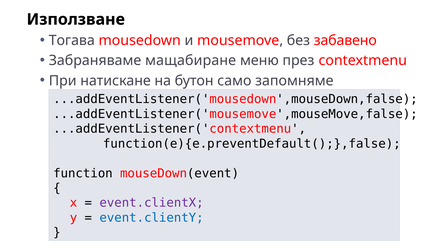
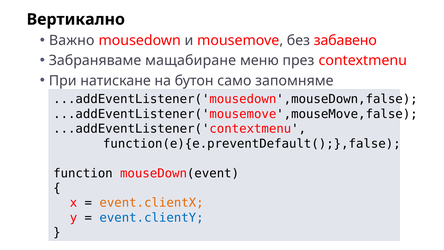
Използване: Използване -> Вертикално (76, 19)
Тогава: Тогава -> Важно (72, 40)
event.clientX colour: purple -> orange (152, 203)
